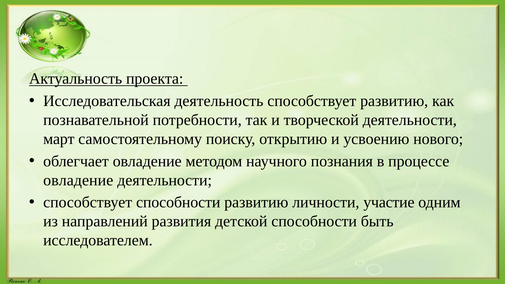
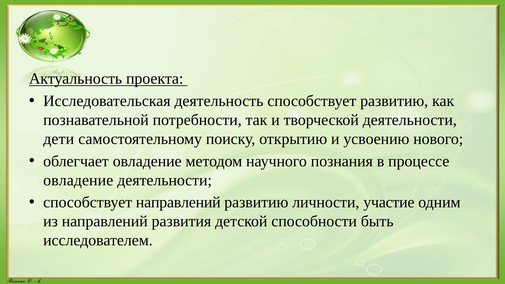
март: март -> дети (59, 139)
способствует способности: способности -> направлений (178, 202)
